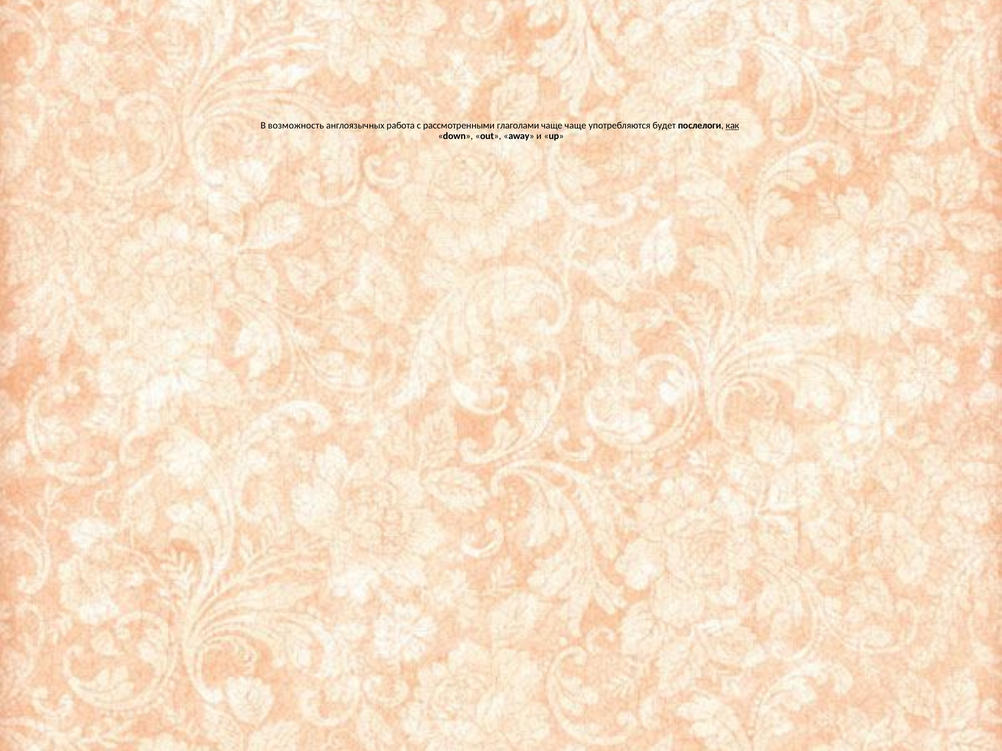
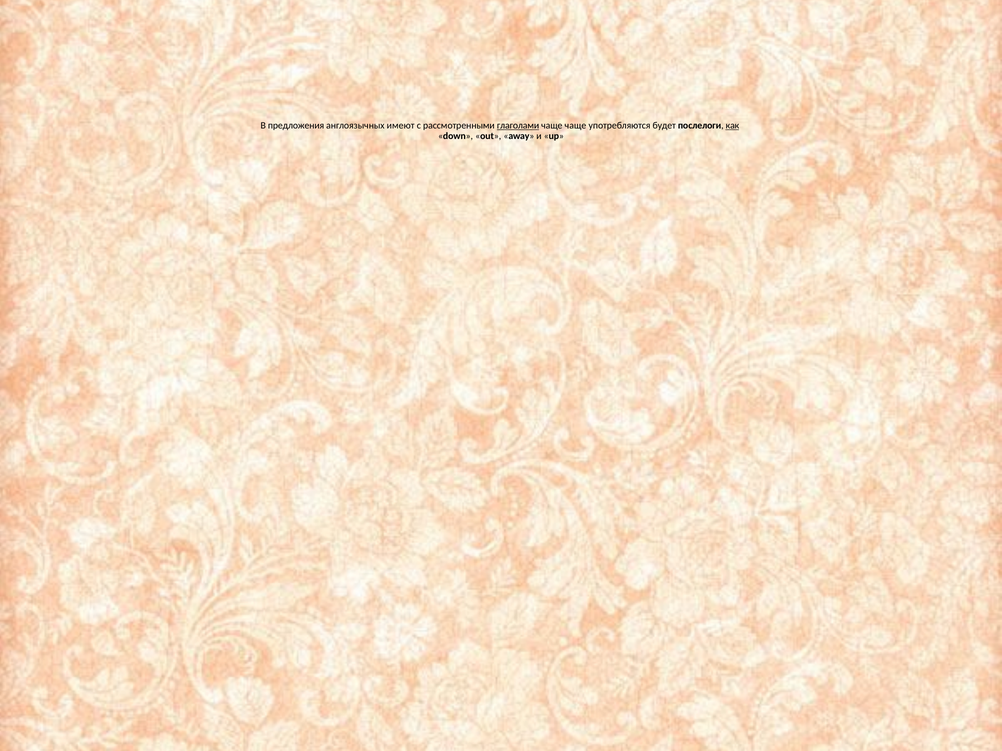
возможность: возможность -> предложения (296, 126)
работа: работа -> имеют (401, 126)
глаголами underline: none -> present (518, 126)
